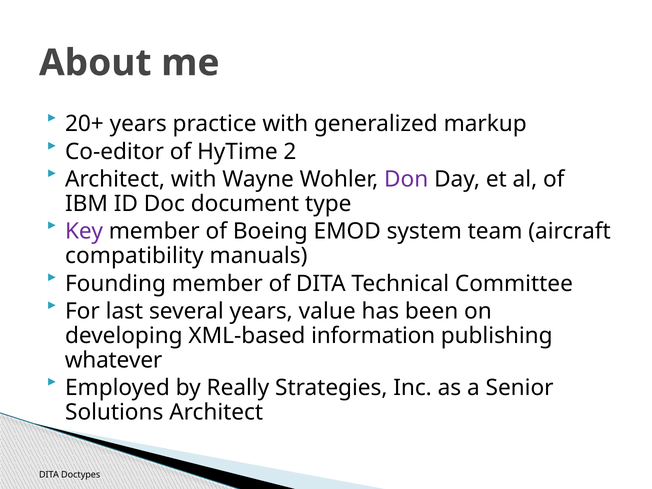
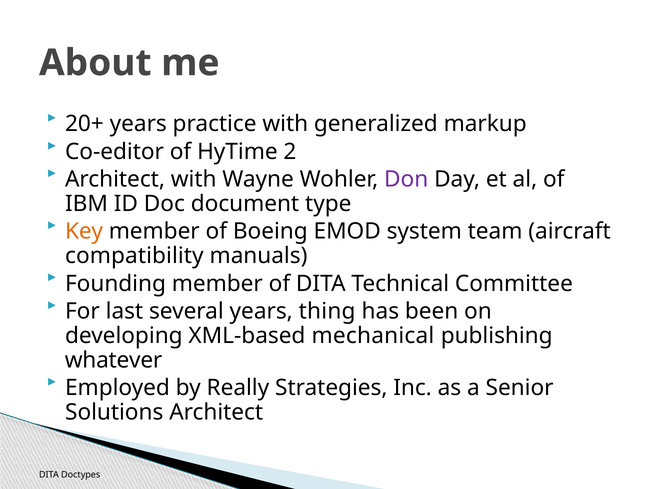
Key colour: purple -> orange (84, 231)
value: value -> thing (327, 311)
information: information -> mechanical (373, 336)
